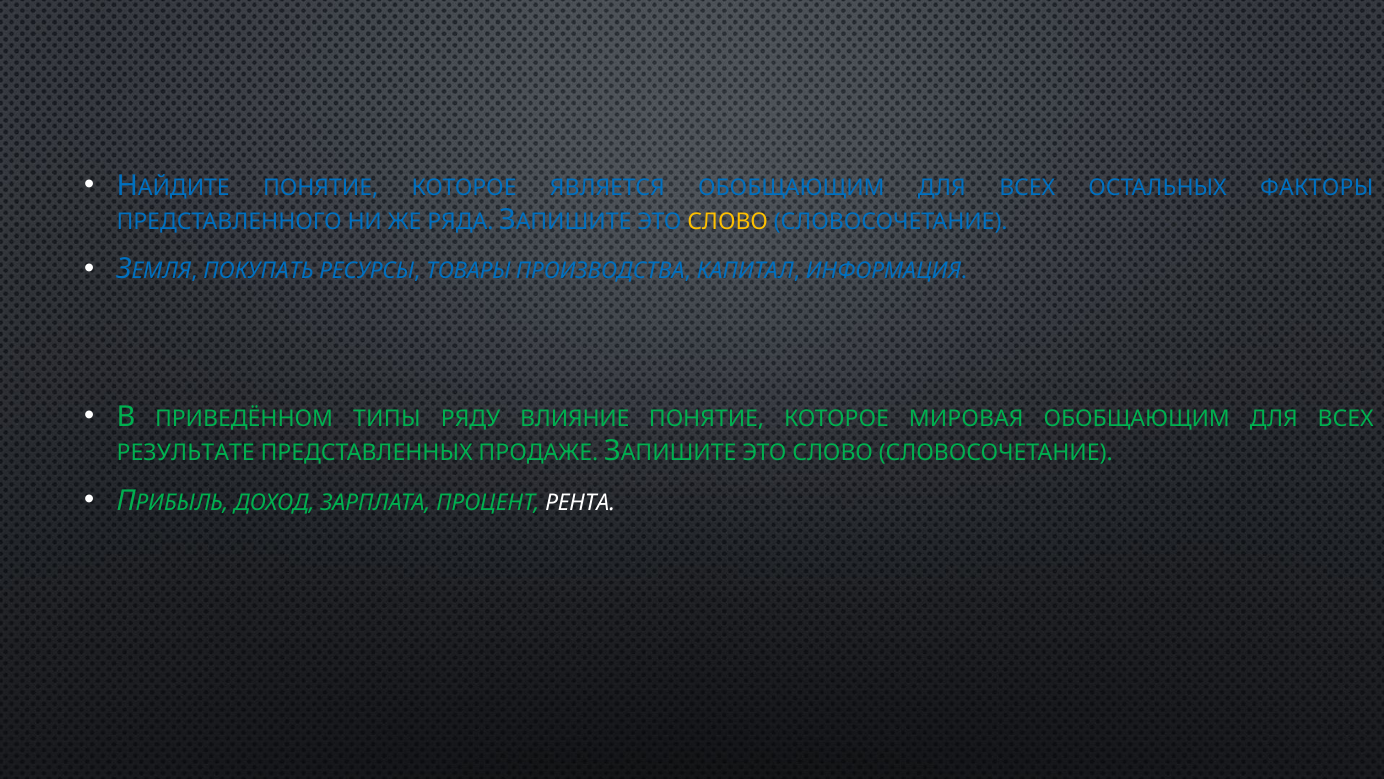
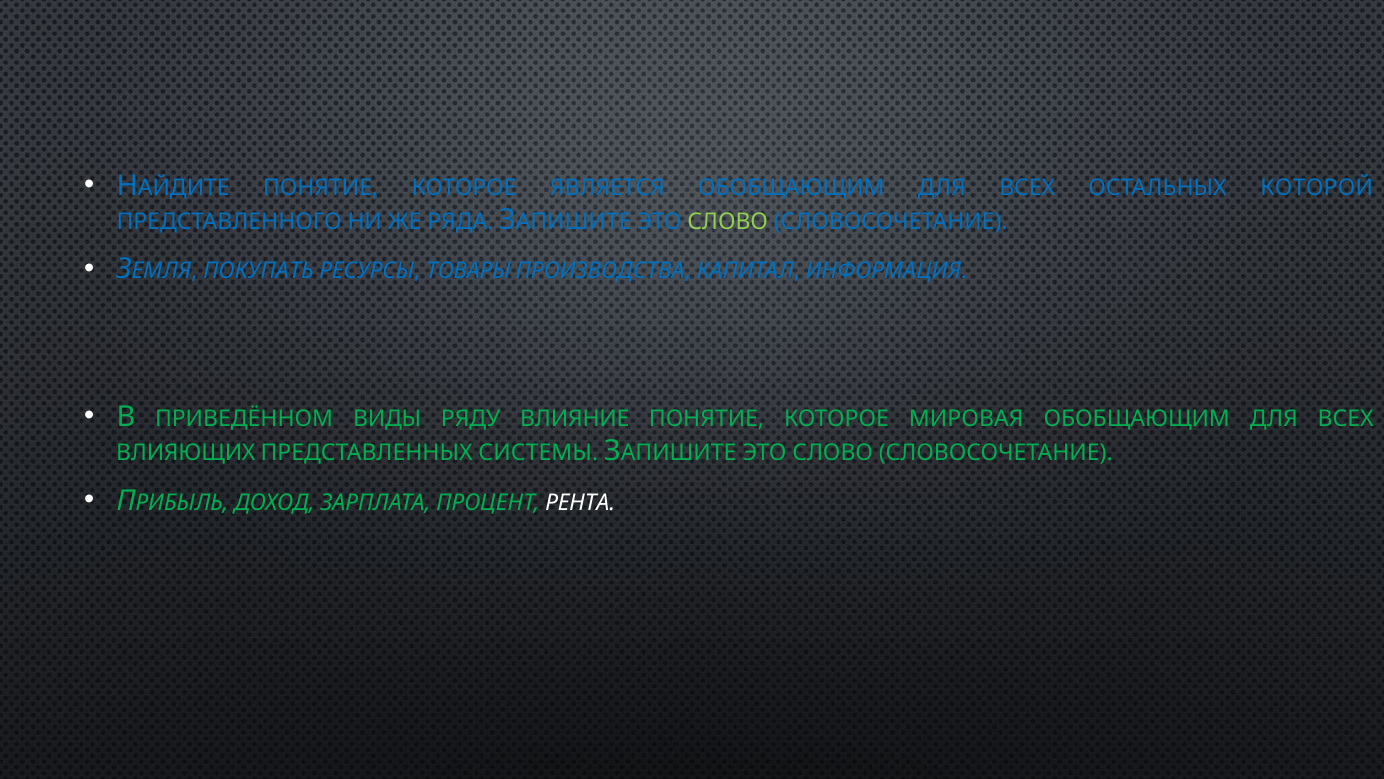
ФАКТОРЫ: ФАКТОРЫ -> КОТОРОЙ (1317, 187)
СЛОВО colour: yellow -> light green (728, 222)
ТИПЫ: ТИПЫ -> ВИДЫ (387, 418)
РЕЗУЛЬТАТЕ: РЕЗУЛЬТАТЕ -> ВЛИЯЮЩИХ (186, 453)
ПРОДАЖЕ: ПРОДАЖЕ -> СИСТЕМЫ (538, 453)
